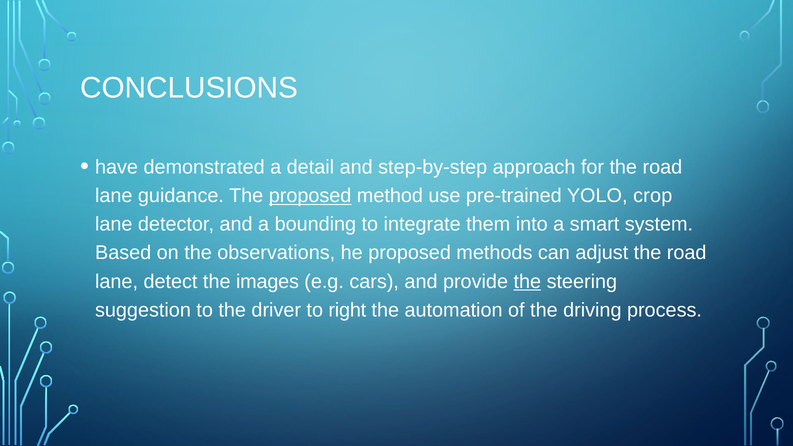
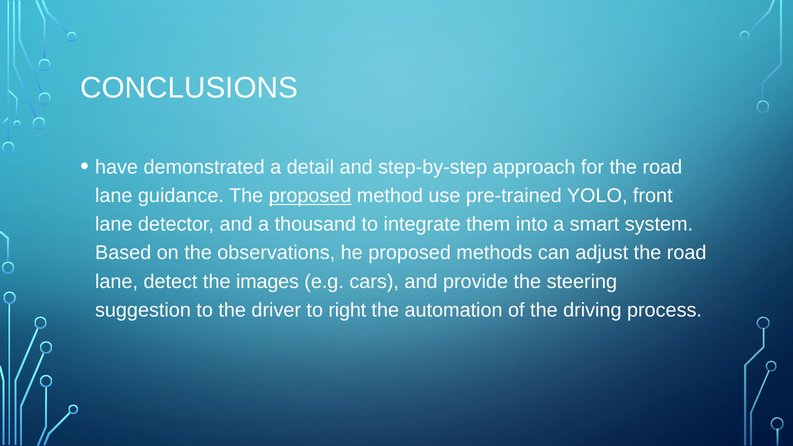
crop: crop -> front (653, 196)
bounding: bounding -> thousand (315, 224)
the underline: present -> none (527, 282)
